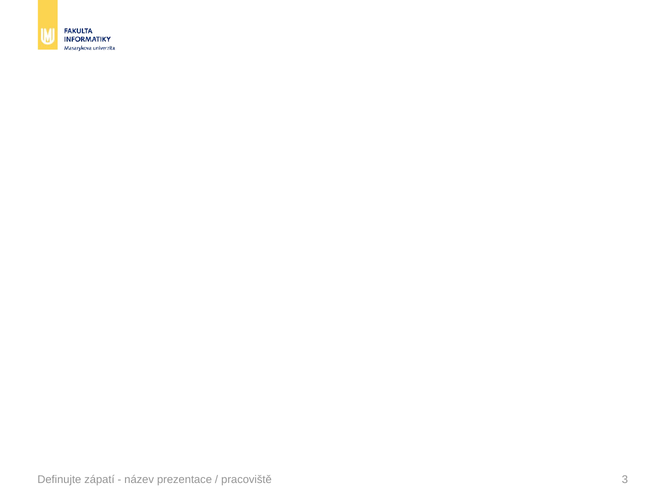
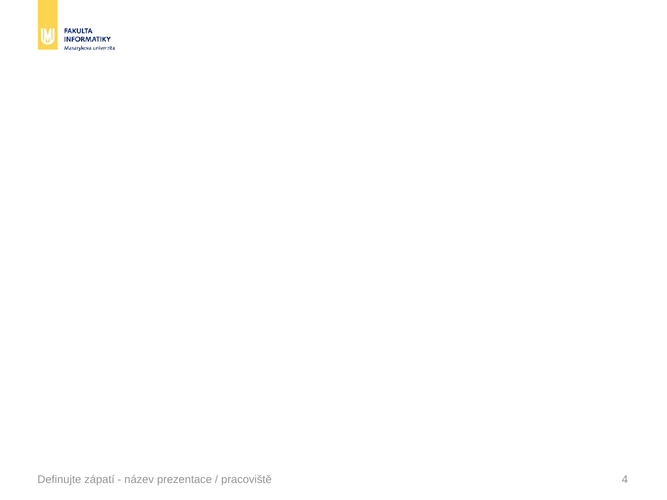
3: 3 -> 4 (625, 480)
